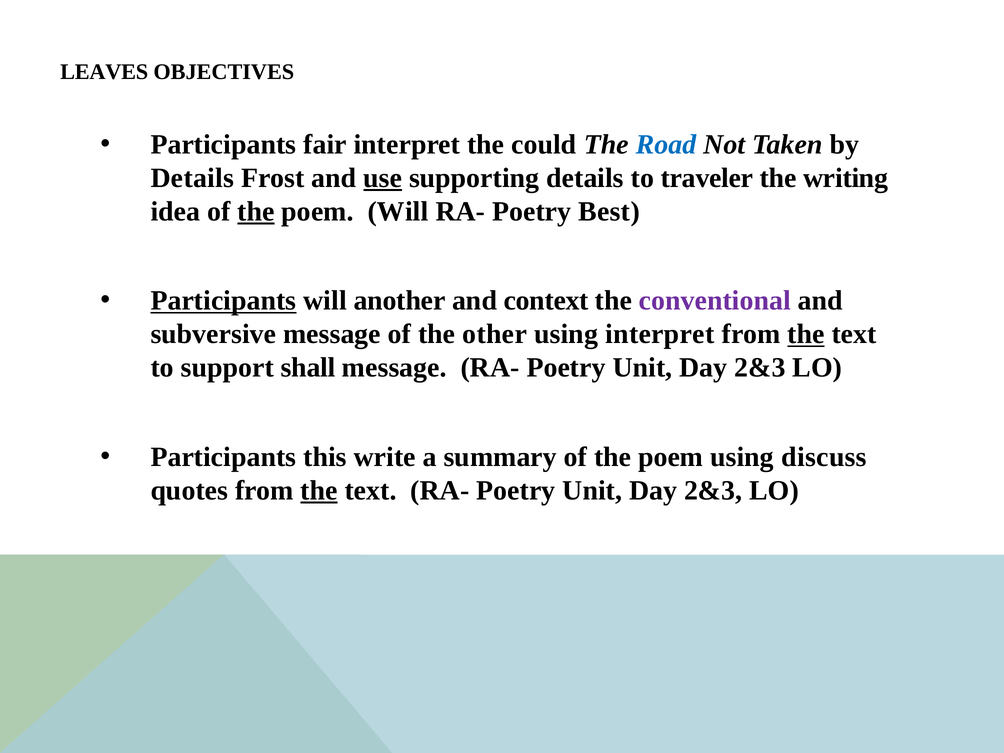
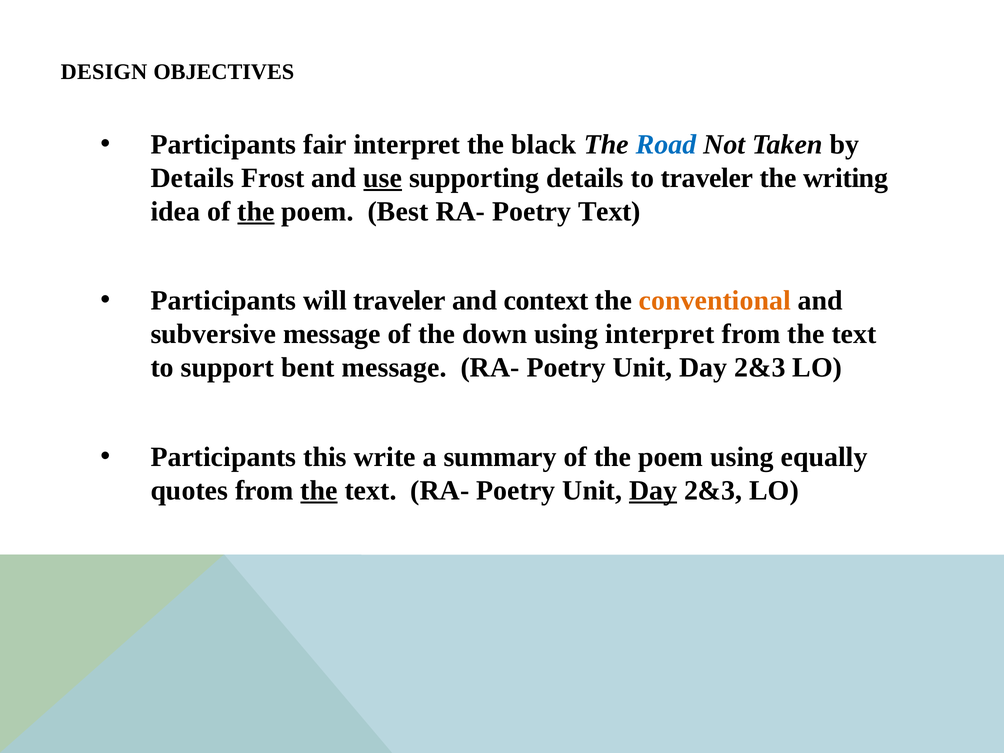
LEAVES: LEAVES -> DESIGN (104, 72)
could: could -> black (544, 145)
poem Will: Will -> Best (398, 212)
Poetry Best: Best -> Text (609, 212)
Participants underline: present -> none (223, 301)
will another: another -> traveler (400, 301)
conventional colour: purple -> orange (715, 301)
other: other -> down (495, 334)
the underline: present -> none (806, 334)
shall: shall -> bent (308, 368)
discuss: discuss -> equally (824, 457)
Day underline: none -> present (653, 490)
